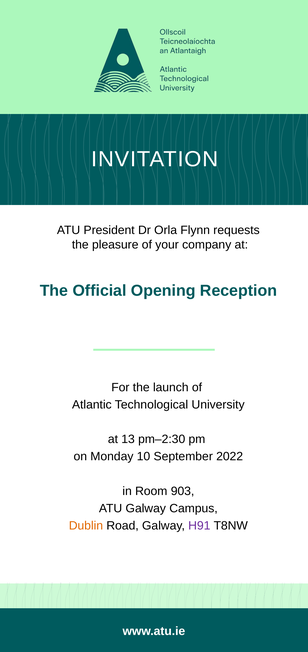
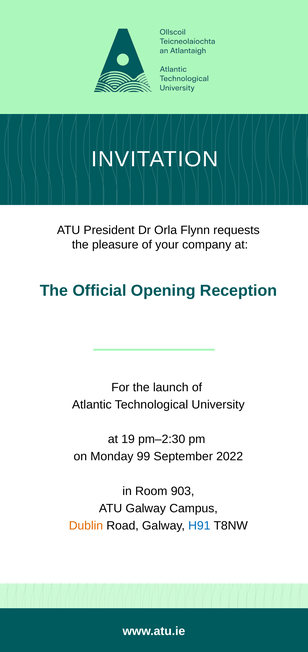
13: 13 -> 19 (128, 440)
10: 10 -> 99 (143, 457)
H91 colour: purple -> blue (199, 527)
